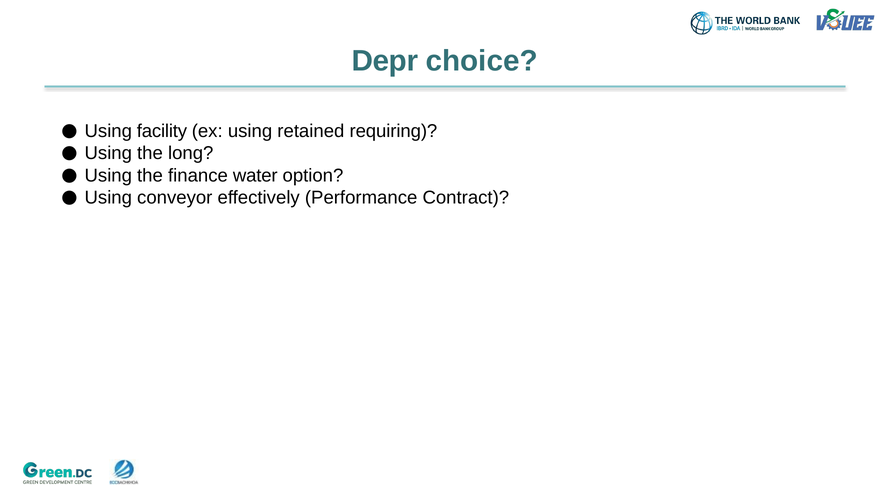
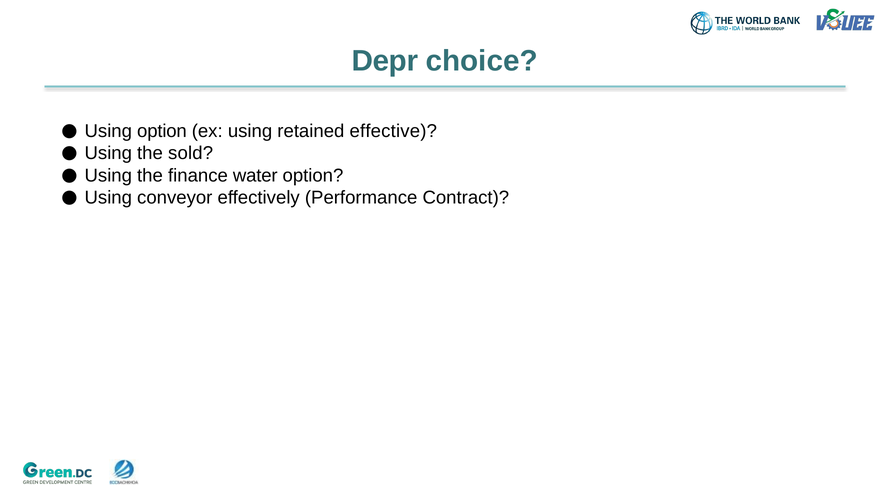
Using facility: facility -> option (162, 131)
requiring: requiring -> effective (393, 131)
long: long -> sold (191, 154)
